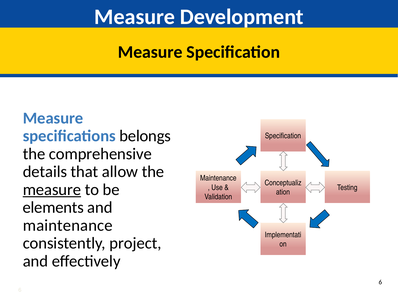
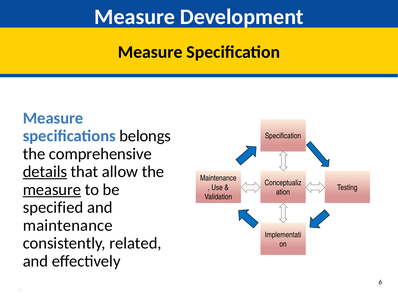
details underline: none -> present (45, 172)
elements: elements -> specified (53, 208)
project: project -> related (135, 244)
